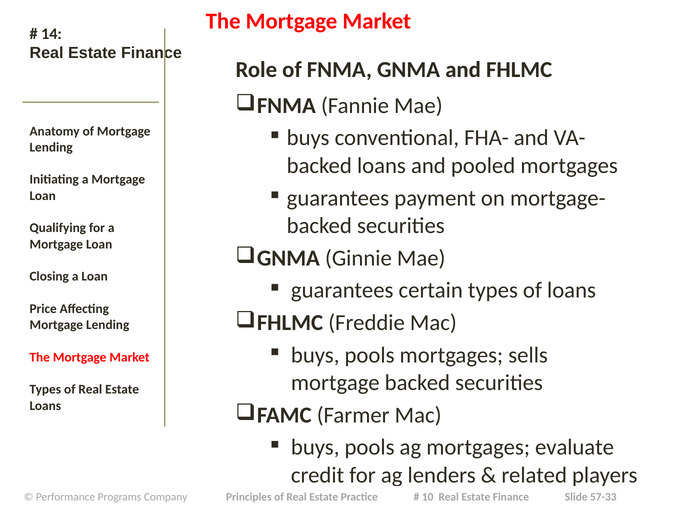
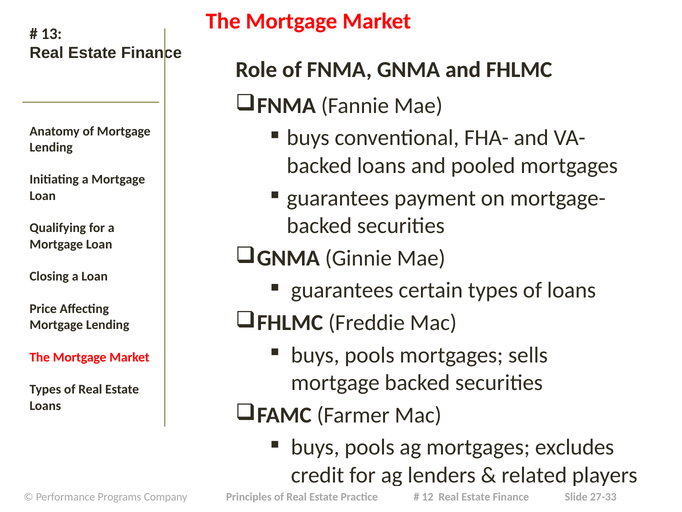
14: 14 -> 13 (52, 34)
evaluate: evaluate -> excludes (575, 447)
10: 10 -> 12 (428, 496)
57-33: 57-33 -> 27-33 (603, 496)
